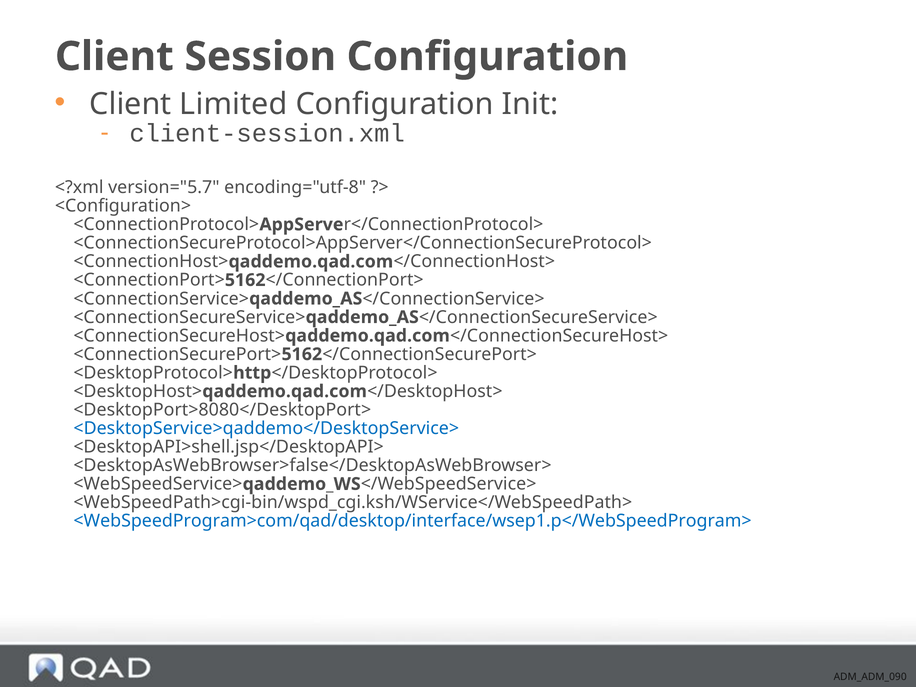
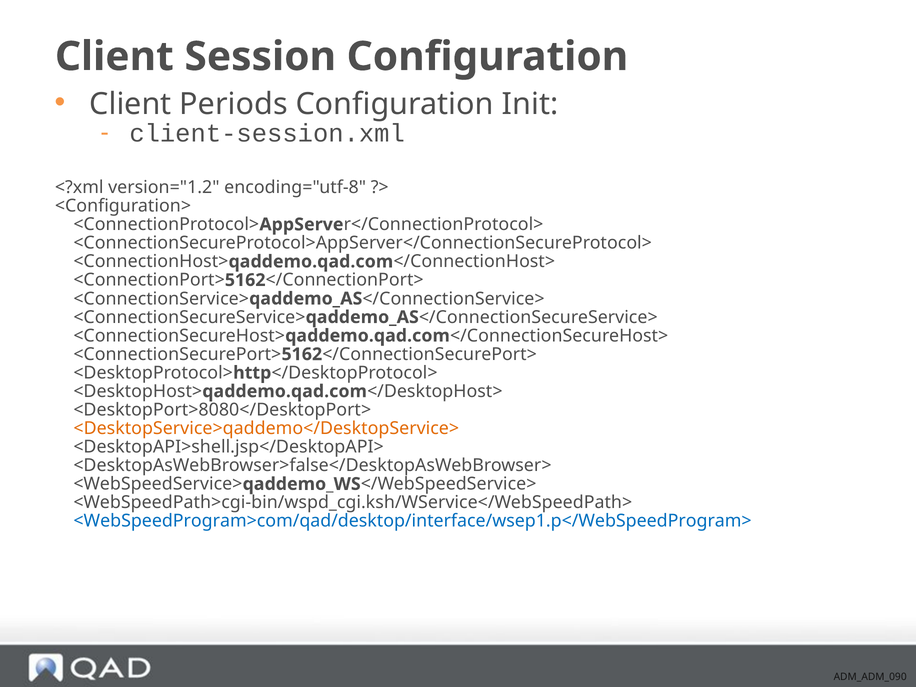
Limited: Limited -> Periods (234, 104)
version="5.7: version="5.7 -> version="1.2 (164, 187)
<DesktopService>qaddemo</DesktopService> colour: blue -> orange (266, 428)
